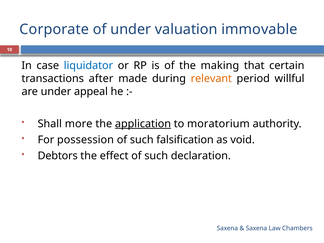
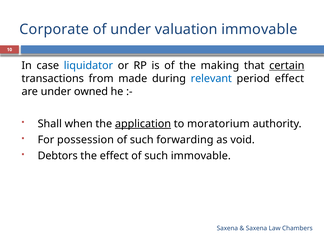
certain underline: none -> present (287, 66)
after: after -> from (101, 79)
relevant colour: orange -> blue (211, 79)
period willful: willful -> effect (289, 79)
appeal: appeal -> owned (91, 91)
more: more -> when (79, 124)
falsification: falsification -> forwarding (185, 140)
such declaration: declaration -> immovable (201, 156)
